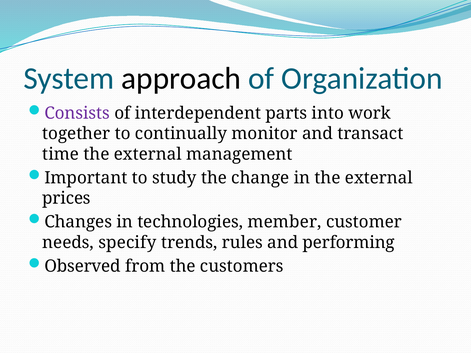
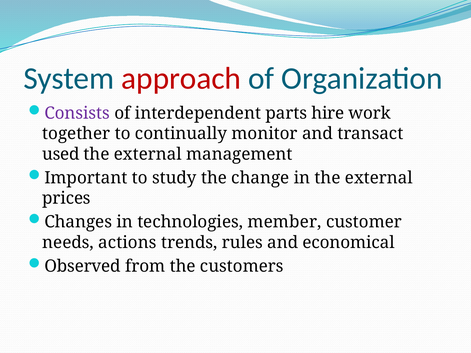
approach colour: black -> red (181, 78)
into: into -> hire (328, 113)
time: time -> used (61, 154)
specify: specify -> actions (127, 243)
performing: performing -> economical (349, 243)
